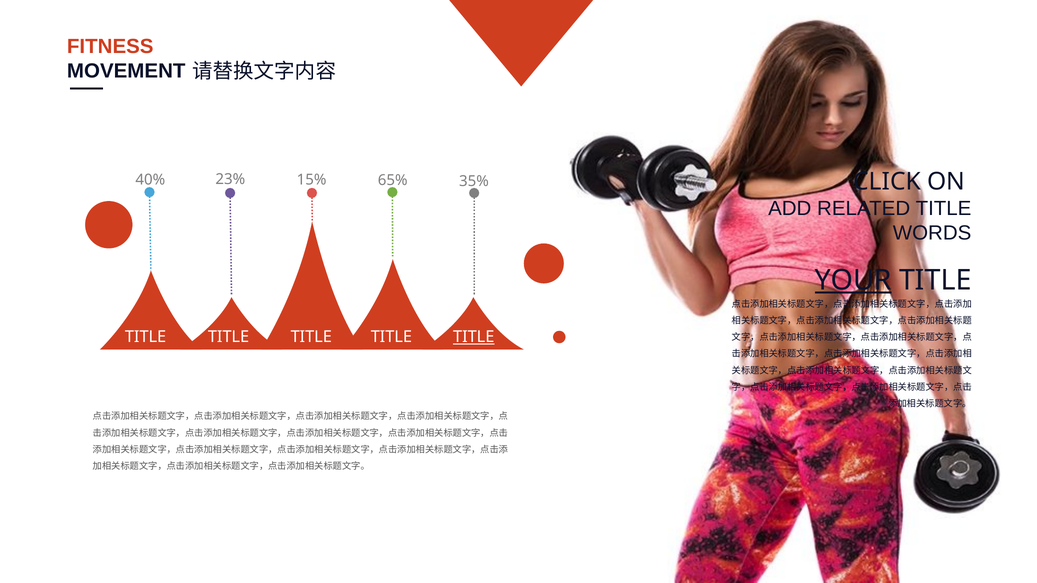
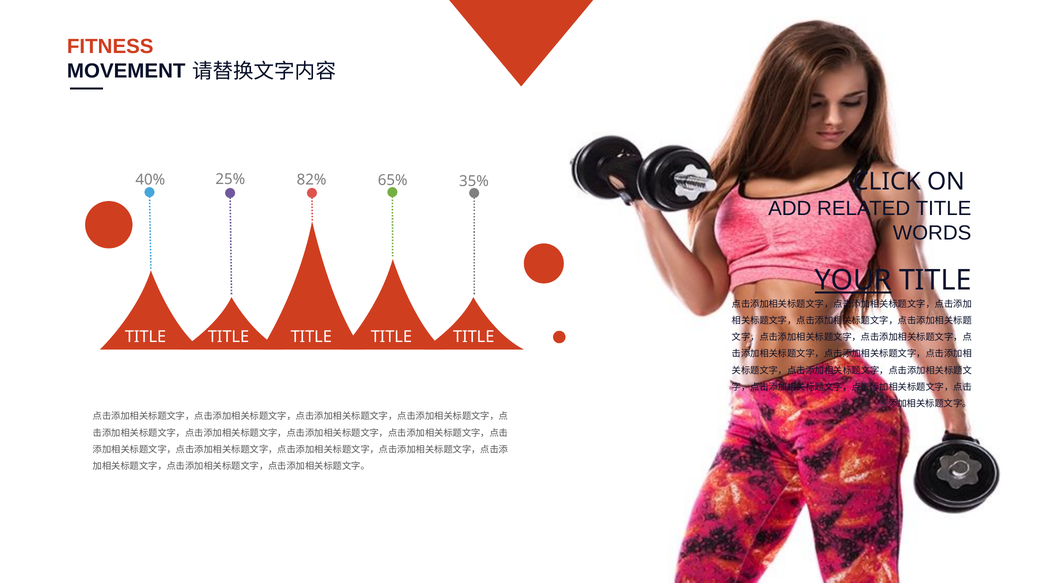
15%: 15% -> 82% (312, 180)
23%: 23% -> 25% (230, 180)
TITLE underline: present -> none (474, 337)
